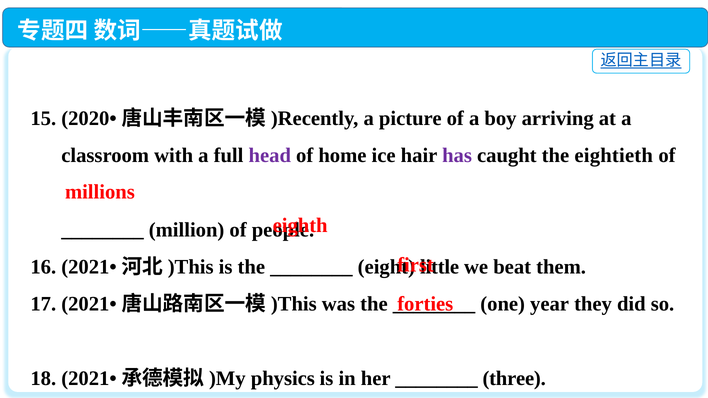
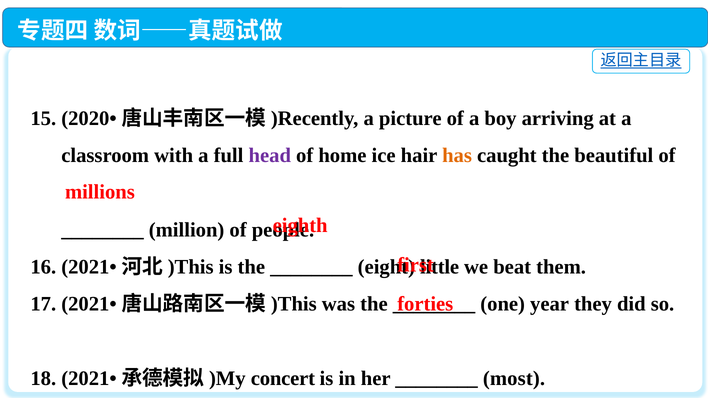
has colour: purple -> orange (457, 156)
eightieth: eightieth -> beautiful (614, 156)
physics: physics -> concert (283, 379)
three: three -> most (514, 379)
